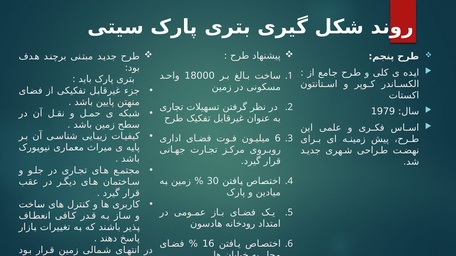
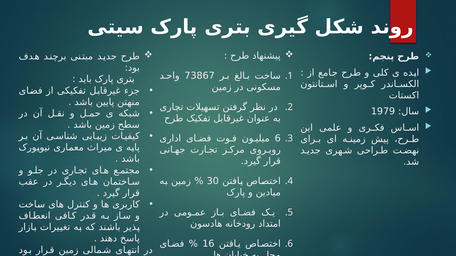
18000: 18000 -> 73867 (200, 76)
